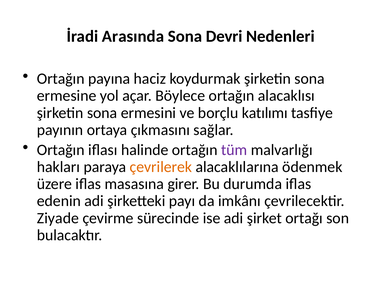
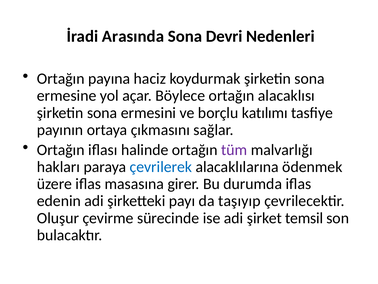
çevrilerek colour: orange -> blue (161, 167)
imkânı: imkânı -> taşıyıp (239, 201)
Ziyade: Ziyade -> Oluşur (58, 218)
ortağı: ortağı -> temsil (304, 218)
